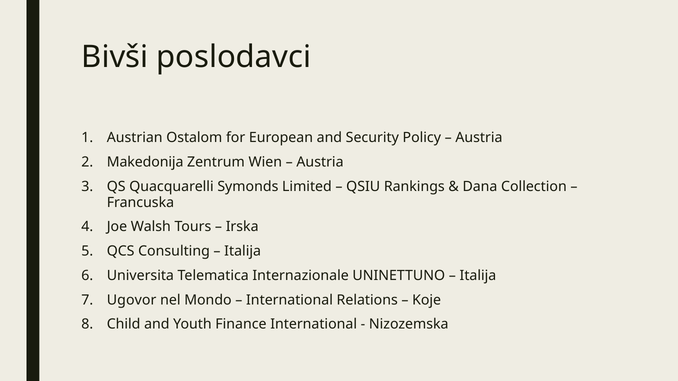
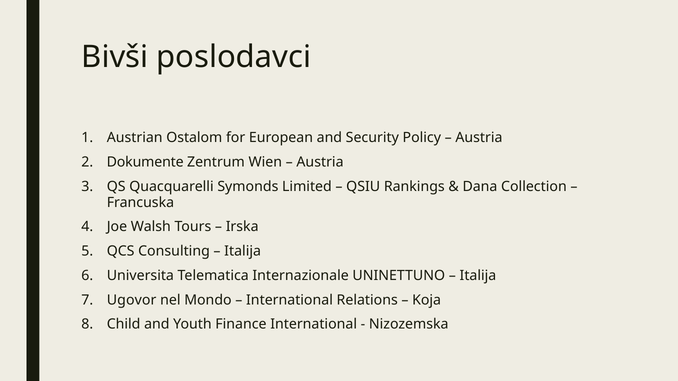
Makedonija: Makedonija -> Dokumente (145, 162)
Koje: Koje -> Koja (427, 300)
